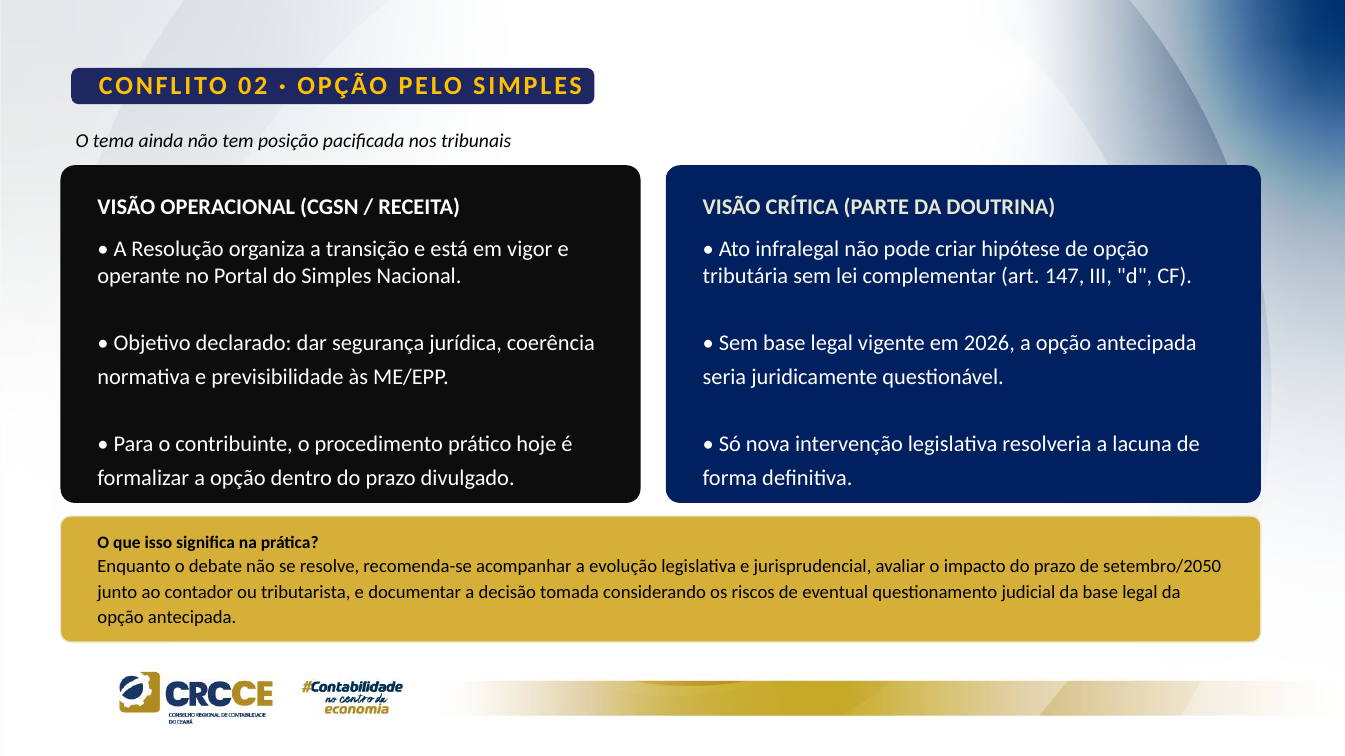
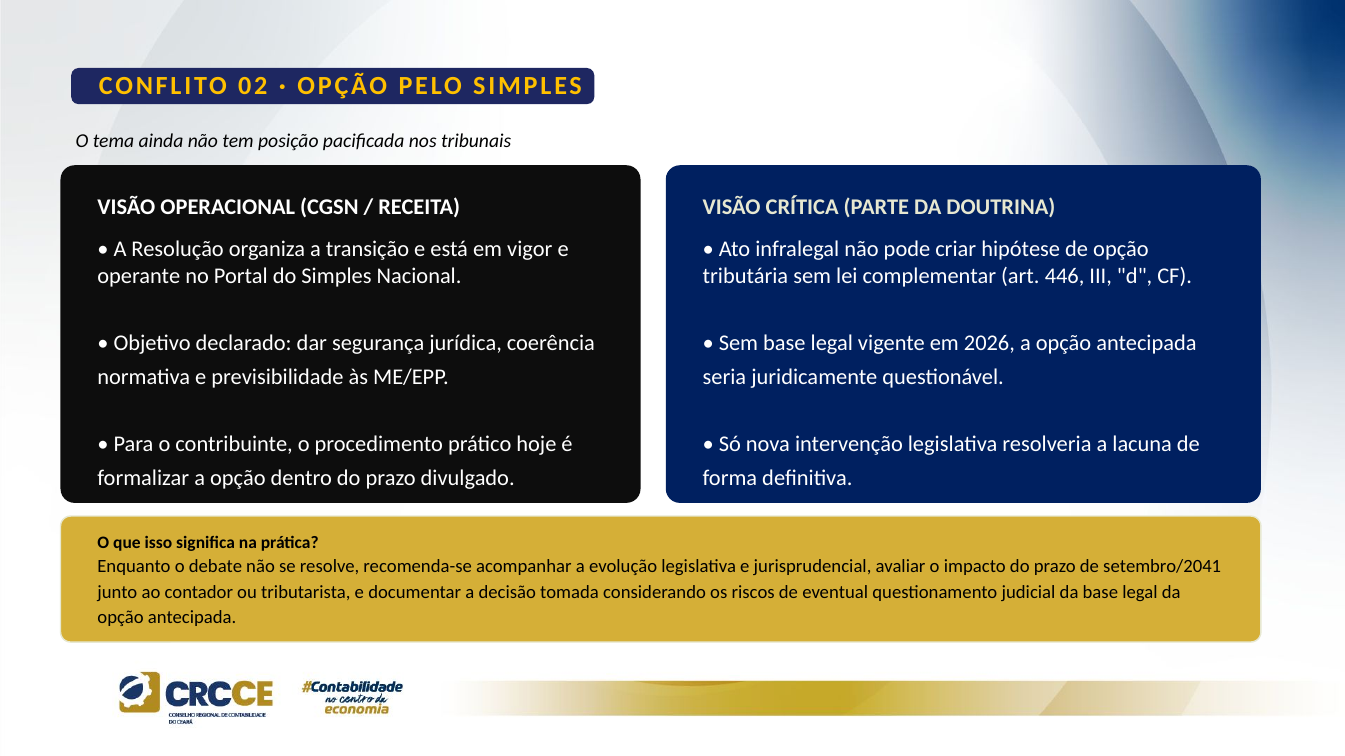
147: 147 -> 446 (1065, 276)
setembro/2050: setembro/2050 -> setembro/2041 (1162, 567)
